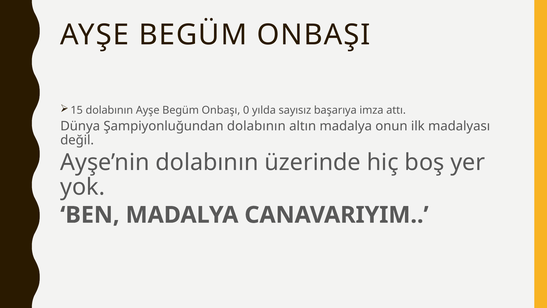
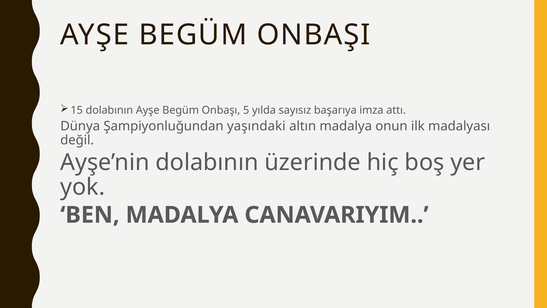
0: 0 -> 5 (246, 110)
Şampiyonluğundan dolabının: dolabının -> yaşındaki (256, 126)
